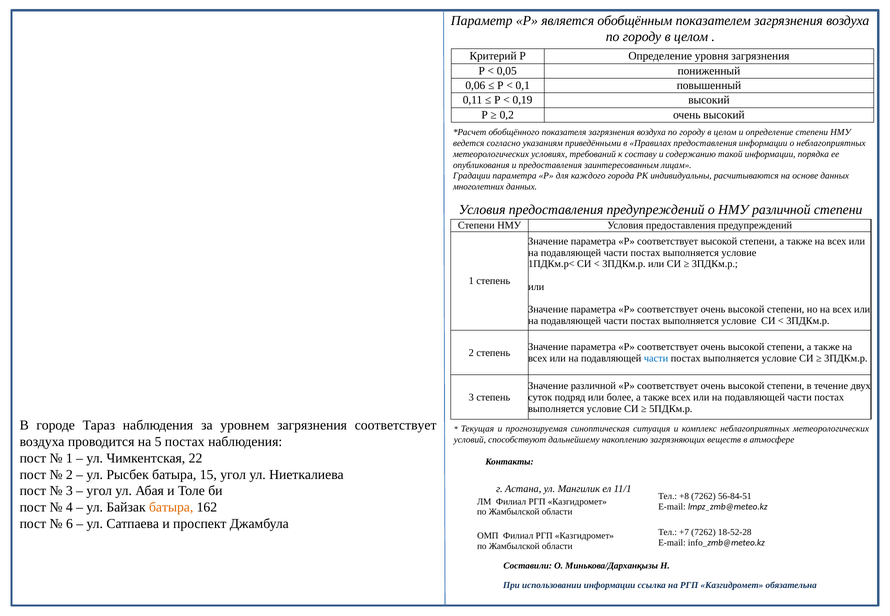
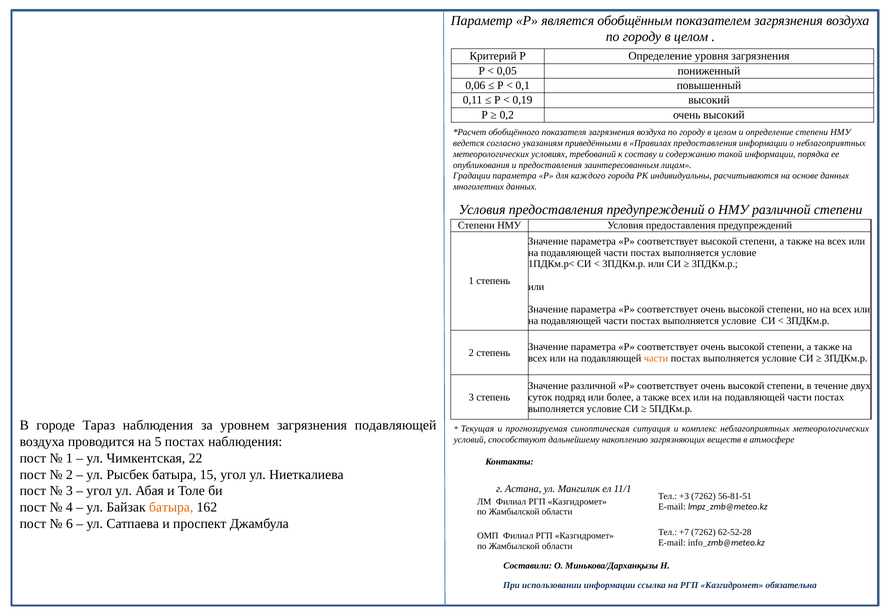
части colour: blue -> orange (656, 359)
загрязнения соответствует: соответствует -> подавляющей (396, 425)
+8: +8 -> +3 (684, 496)
56-84-51: 56-84-51 -> 56-81-51 (735, 496)
18-52-28: 18-52-28 -> 62-52-28 (735, 532)
